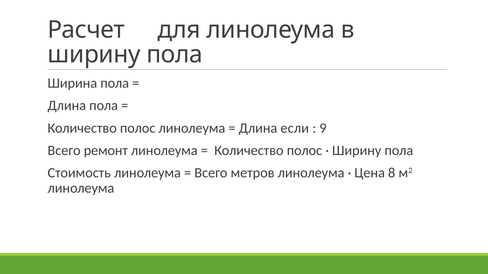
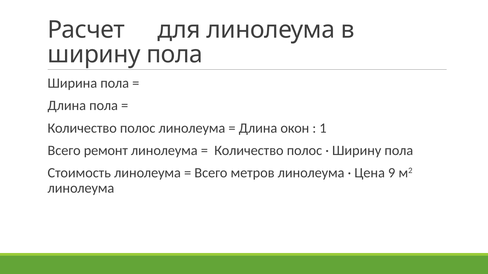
если: если -> окон (295, 128)
9: 9 -> 1 (323, 128)
8: 8 -> 9 (392, 173)
